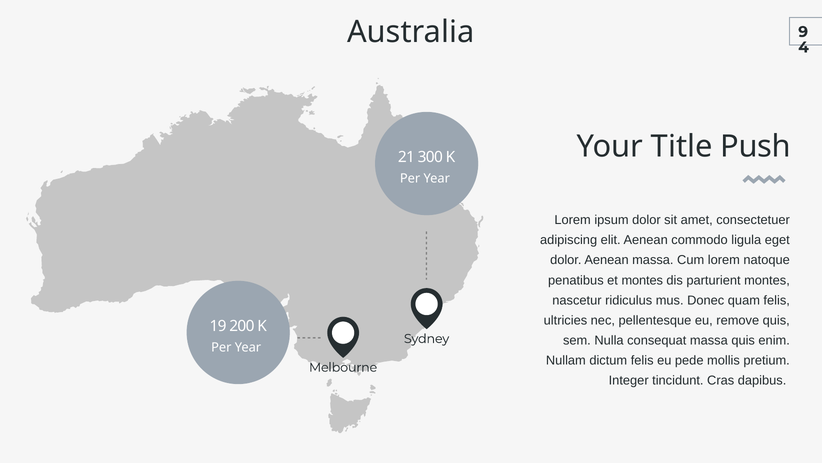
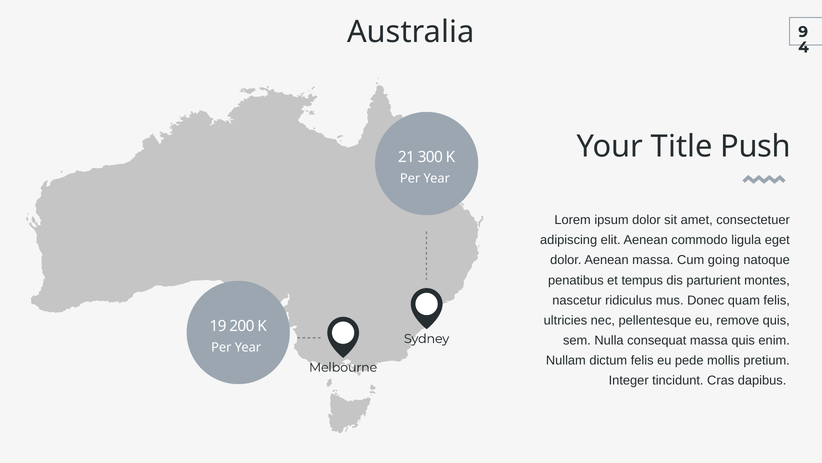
Cum lorem: lorem -> going (724, 260)
et montes: montes -> tempus (642, 280)
